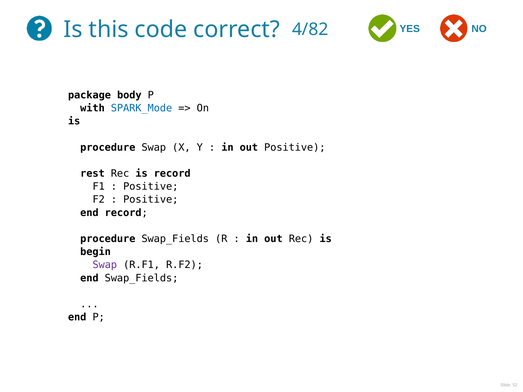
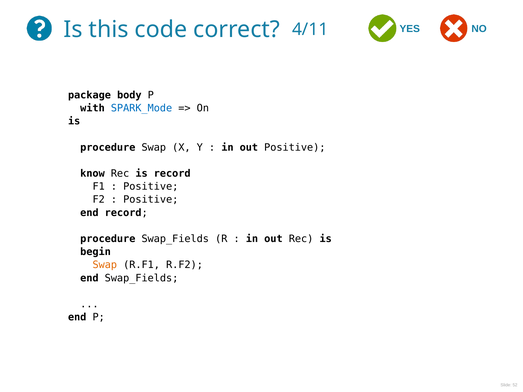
4/82: 4/82 -> 4/11 (310, 29)
rest: rest -> know (92, 174)
Swap colour: purple -> orange (105, 265)
